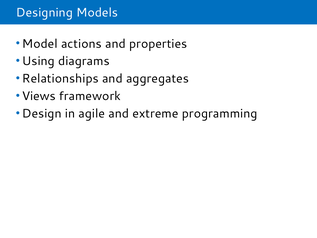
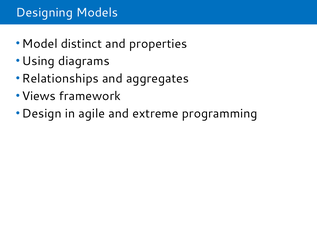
actions: actions -> distinct (81, 44)
